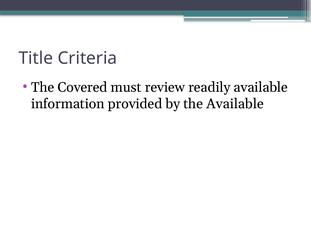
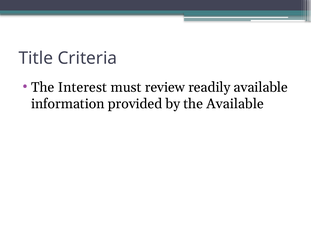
Covered: Covered -> Interest (82, 87)
